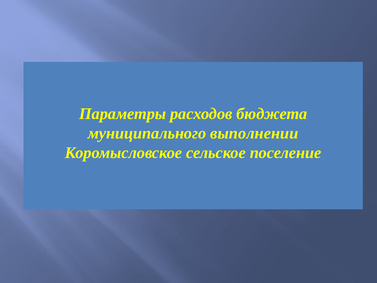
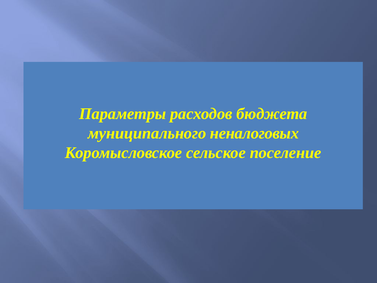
выполнении: выполнении -> неналоговых (254, 133)
